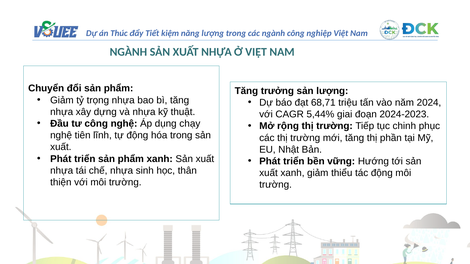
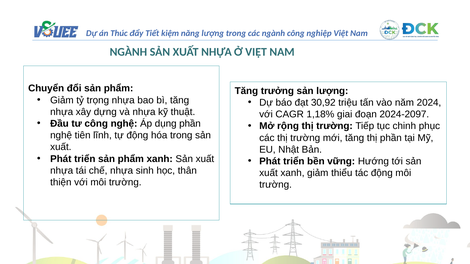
68,71: 68,71 -> 30,92 (323, 103)
5,44%: 5,44% -> 1,18% (320, 114)
2024-2023: 2024-2023 -> 2024-2097 (404, 114)
dụng chạy: chạy -> phần (190, 124)
